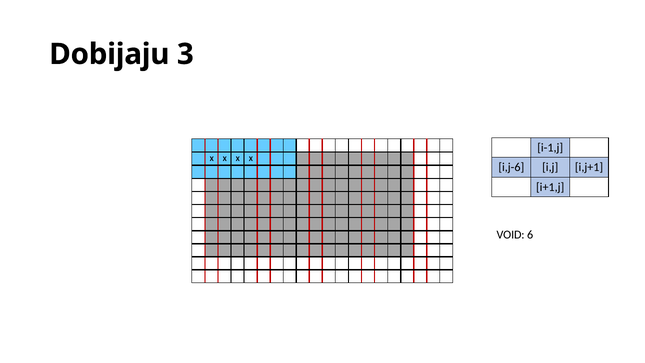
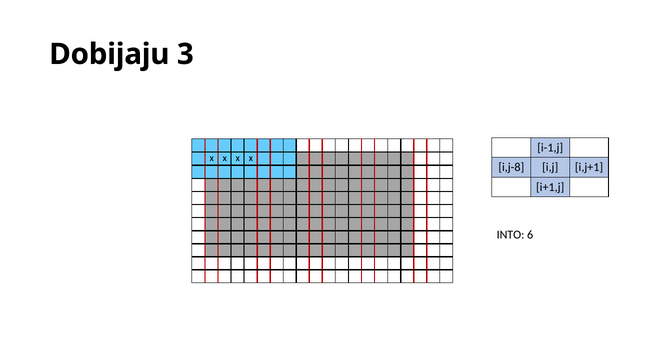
i,j-6: i,j-6 -> i,j-8 (511, 167)
VOID: VOID -> INTO (511, 235)
